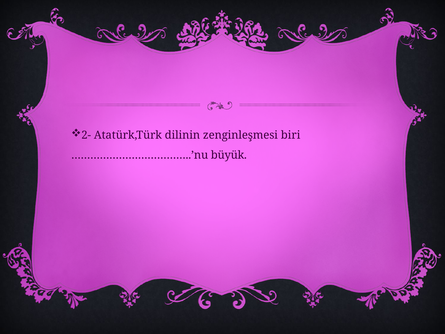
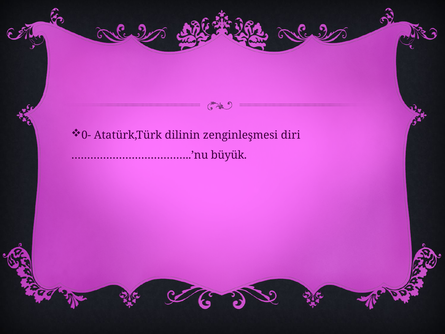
2-: 2- -> 0- (86, 135)
biri: biri -> diri (291, 135)
